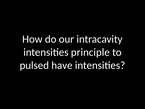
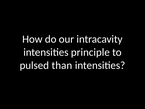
have: have -> than (62, 65)
